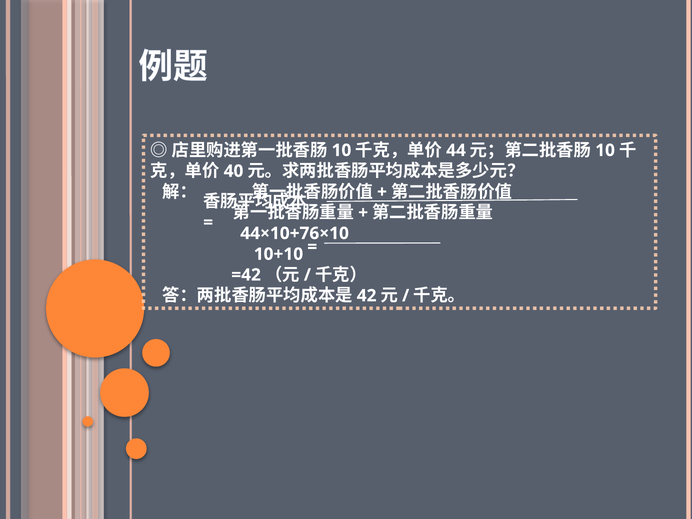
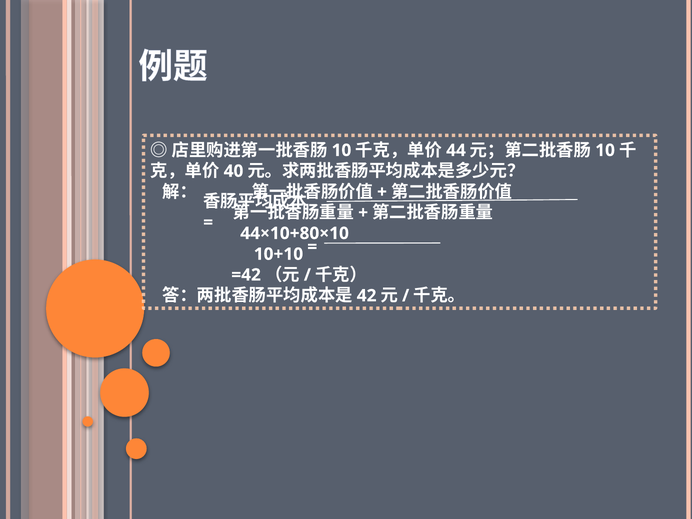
44×10+76×10: 44×10+76×10 -> 44×10+80×10 (295, 233)
